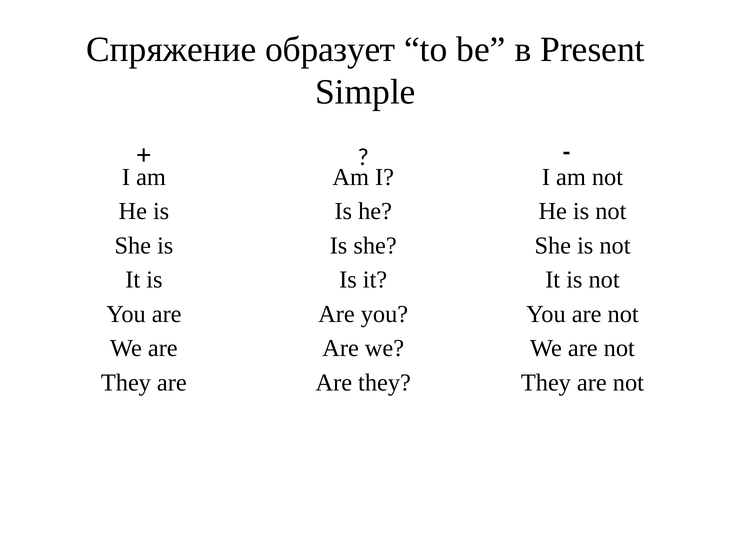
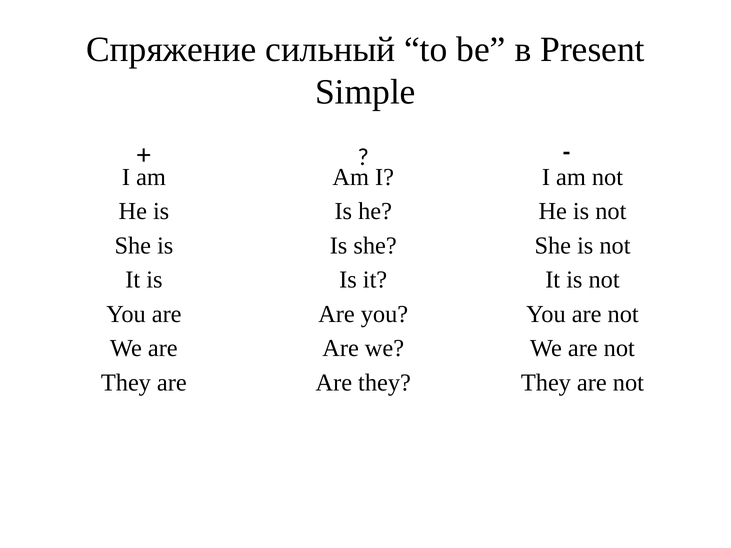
образует: образует -> сильный (330, 49)
